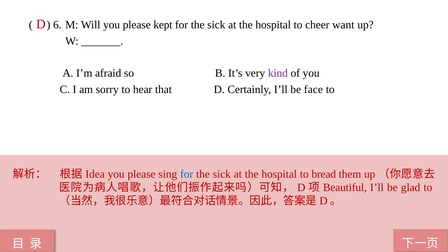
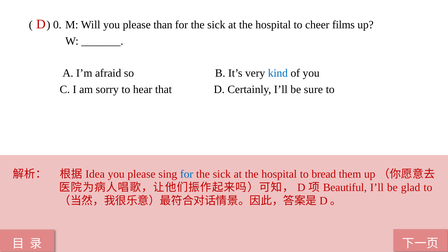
6: 6 -> 0 (57, 25)
kept: kept -> than (163, 25)
want: want -> films (343, 25)
kind colour: purple -> blue (278, 73)
face: face -> sure (313, 89)
